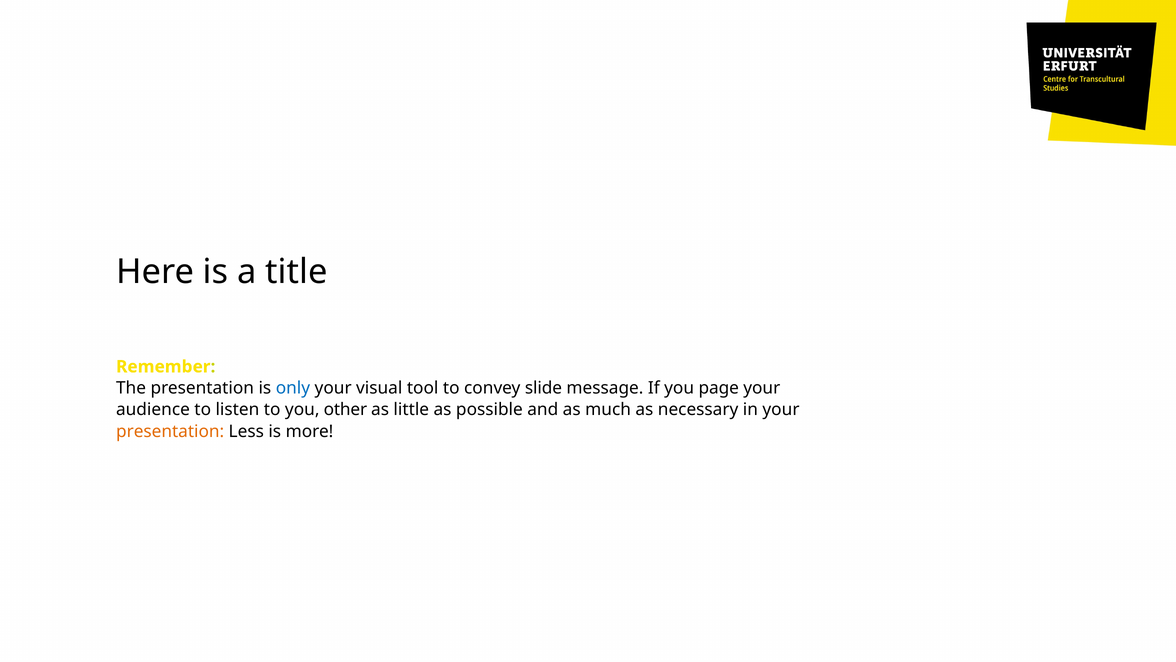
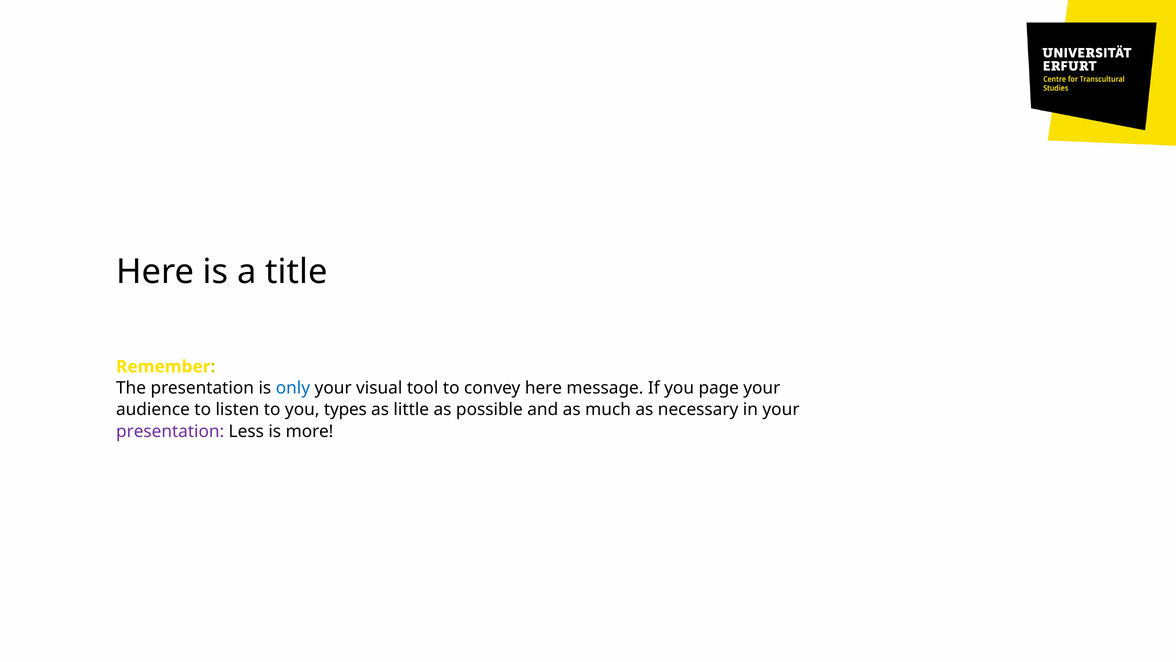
convey slide: slide -> here (543, 388)
other: other -> types (345, 409)
presentation colour: orange -> purple (170, 431)
